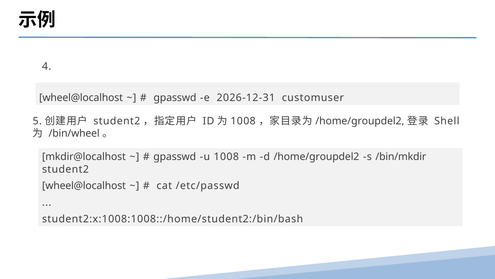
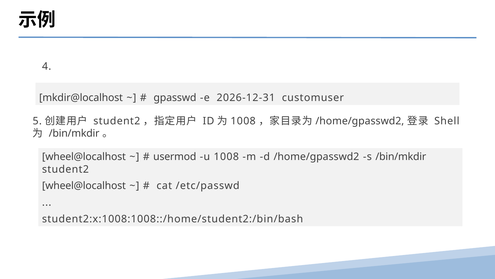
wheel@localhost: wheel@localhost -> mkdir@localhost (81, 97)
/home/groupdel2: /home/groupdel2 -> /home/gpasswd2 (360, 121)
/bin/wheel: /bin/wheel -> /bin/mkdir (74, 133)
mkdir@localhost: mkdir@localhost -> wheel@localhost (84, 157)
gpasswd: gpasswd -> usermod (175, 157)
d /home/groupdel2: /home/groupdel2 -> /home/gpasswd2 (316, 157)
